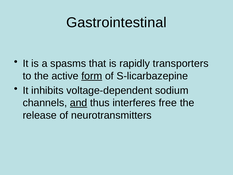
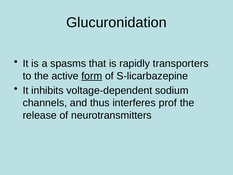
Gastrointestinal: Gastrointestinal -> Glucuronidation (116, 23)
and underline: present -> none (79, 103)
free: free -> prof (168, 103)
